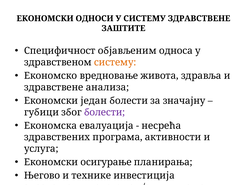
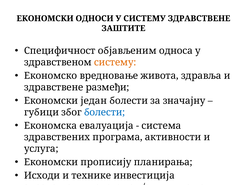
анализа: анализа -> размеђи (108, 87)
болести colour: purple -> blue (105, 112)
несрећа: несрећа -> система (161, 126)
осигурање: осигурање -> прописију (106, 162)
Његово: Његово -> Исходи (42, 176)
